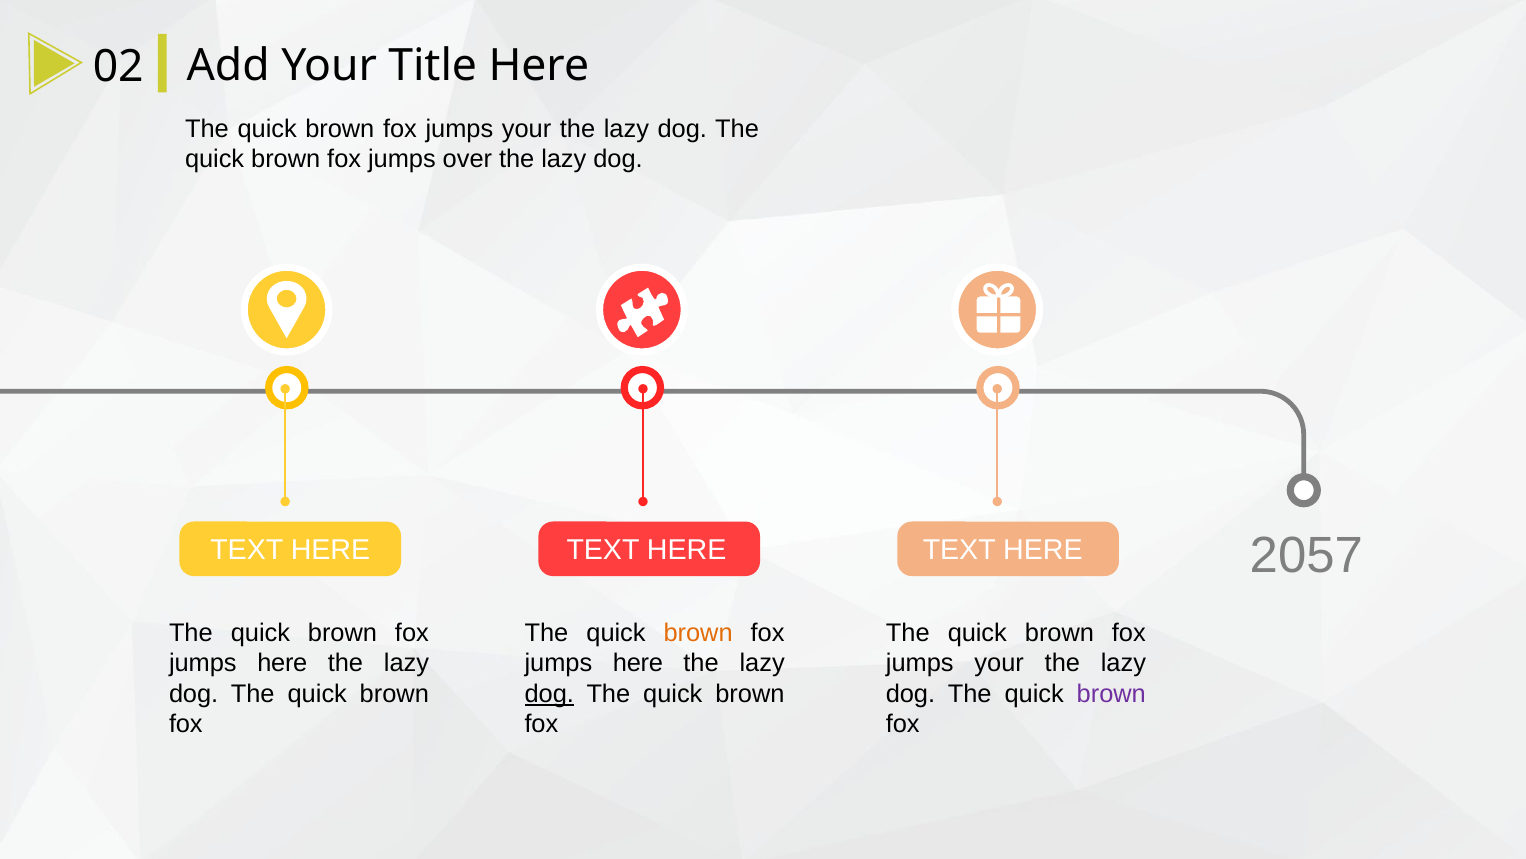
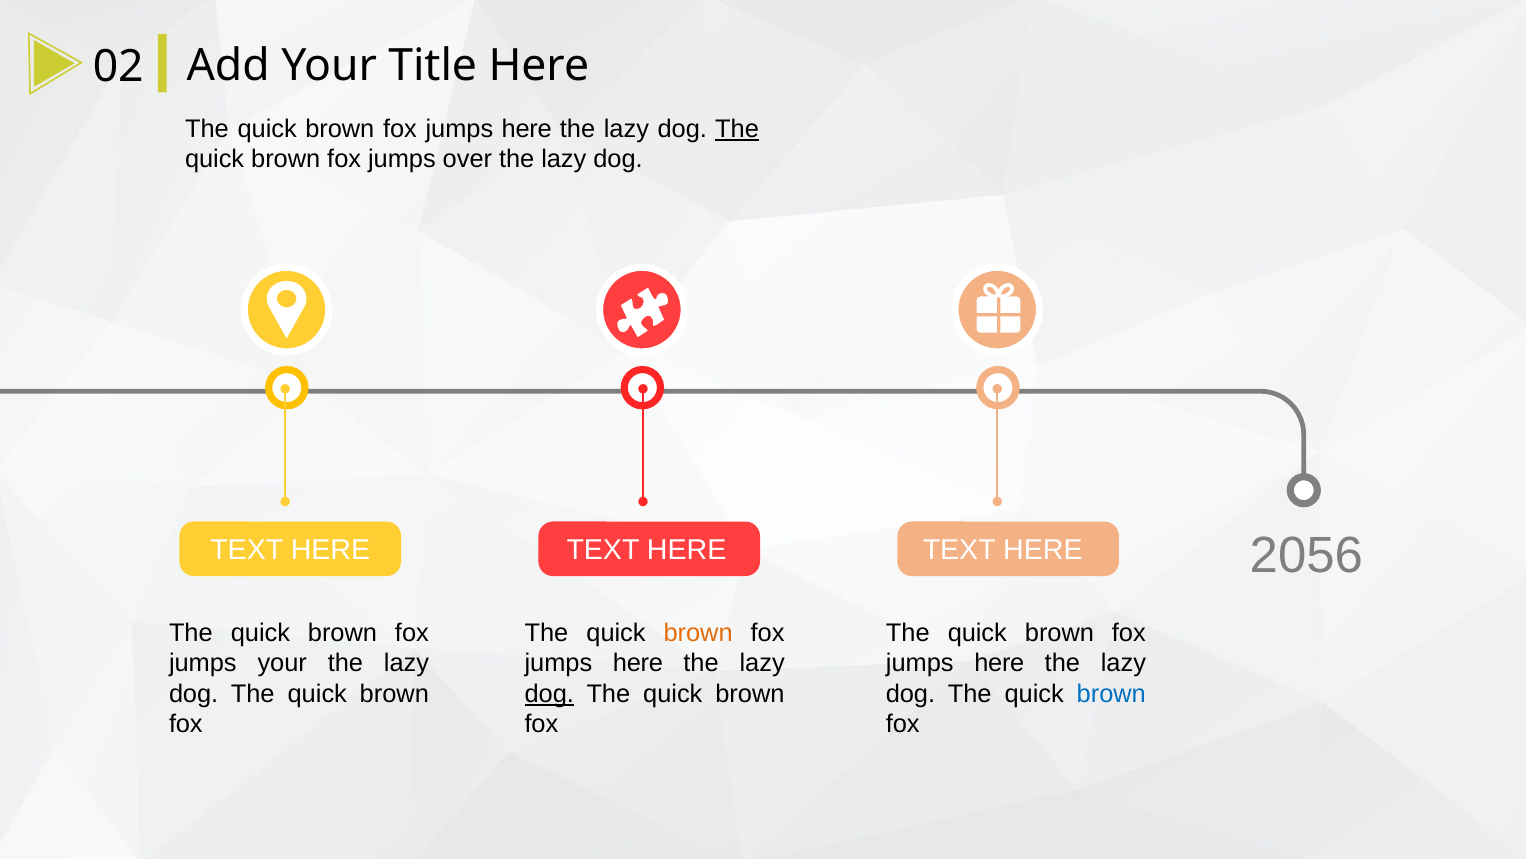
your: your -> here (527, 129)
The underline: none -> present (737, 129)
2057: 2057 -> 2056 (1306, 555)
here: here -> your (282, 663)
your: your -> here (999, 663)
brown colour: purple -> blue (1111, 693)
